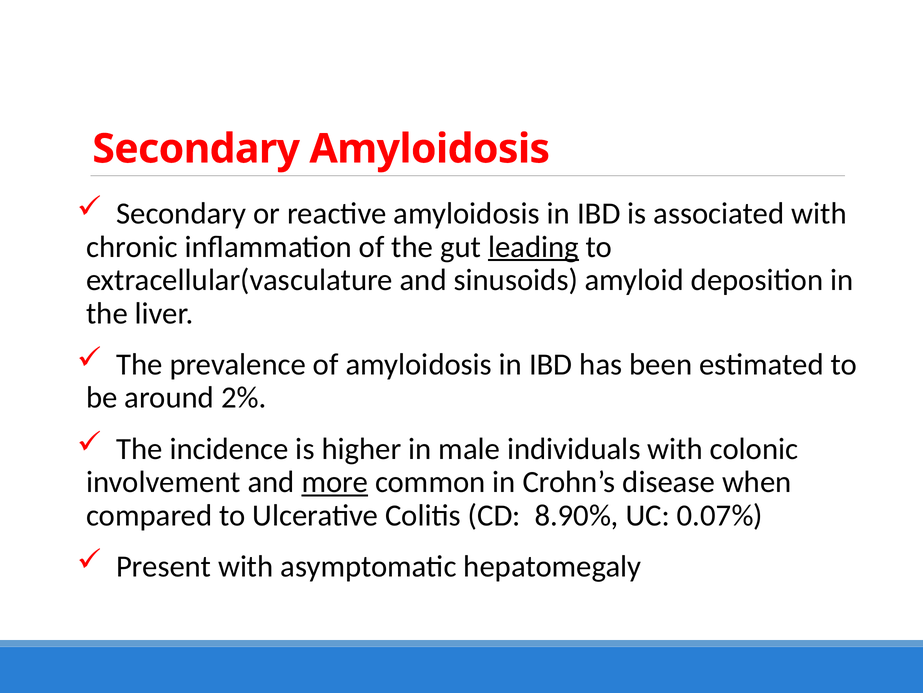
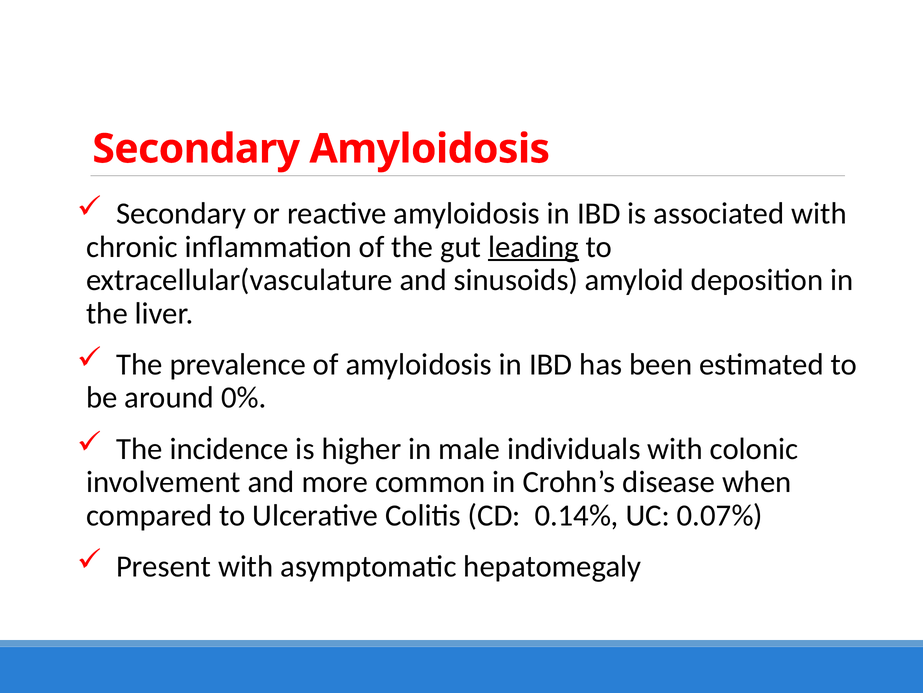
2%: 2% -> 0% (244, 397)
more underline: present -> none (335, 482)
8.90%: 8.90% -> 0.14% (577, 515)
